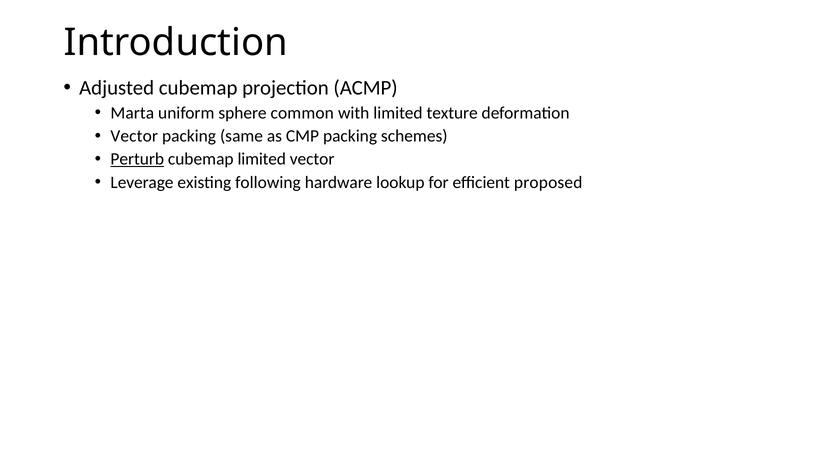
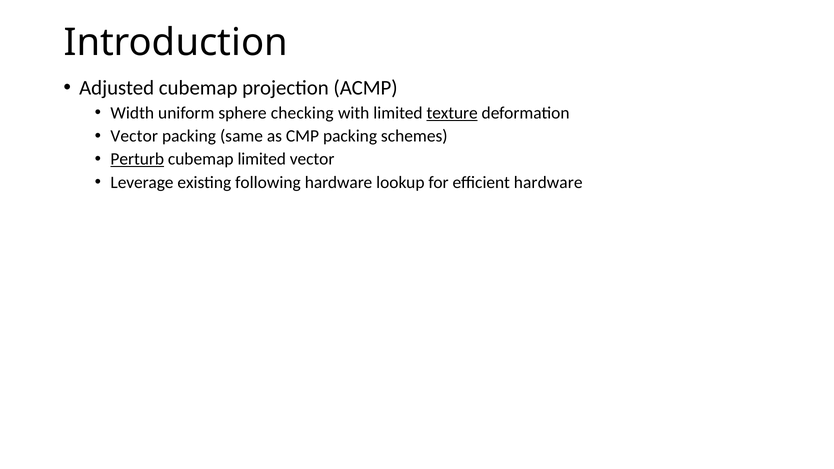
Marta: Marta -> Width (132, 113)
common: common -> checking (302, 113)
texture underline: none -> present (452, 113)
efficient proposed: proposed -> hardware (548, 182)
